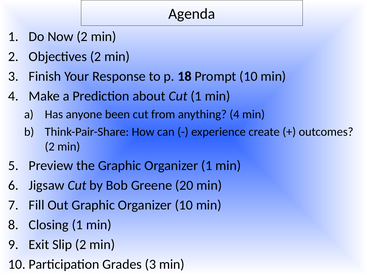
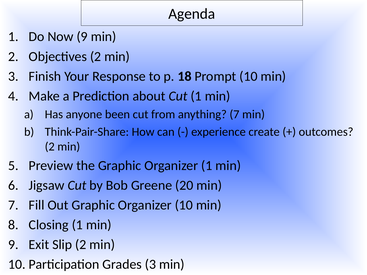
Now 2: 2 -> 9 (82, 37)
anything 4: 4 -> 7 (234, 114)
